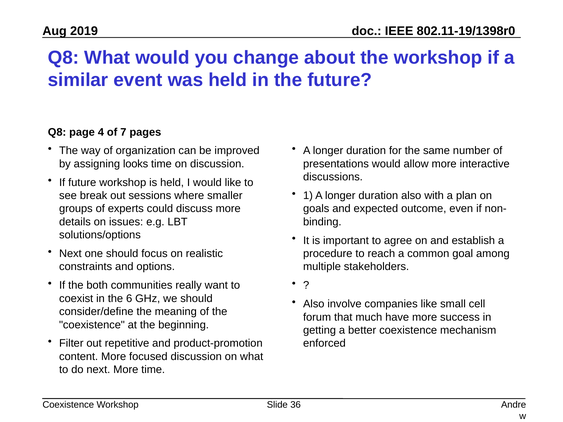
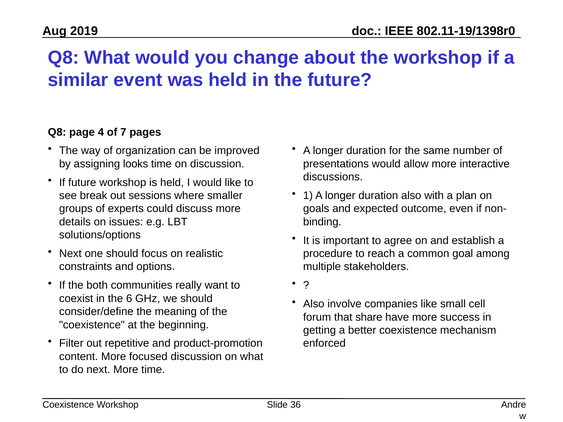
much: much -> share (369, 317)
